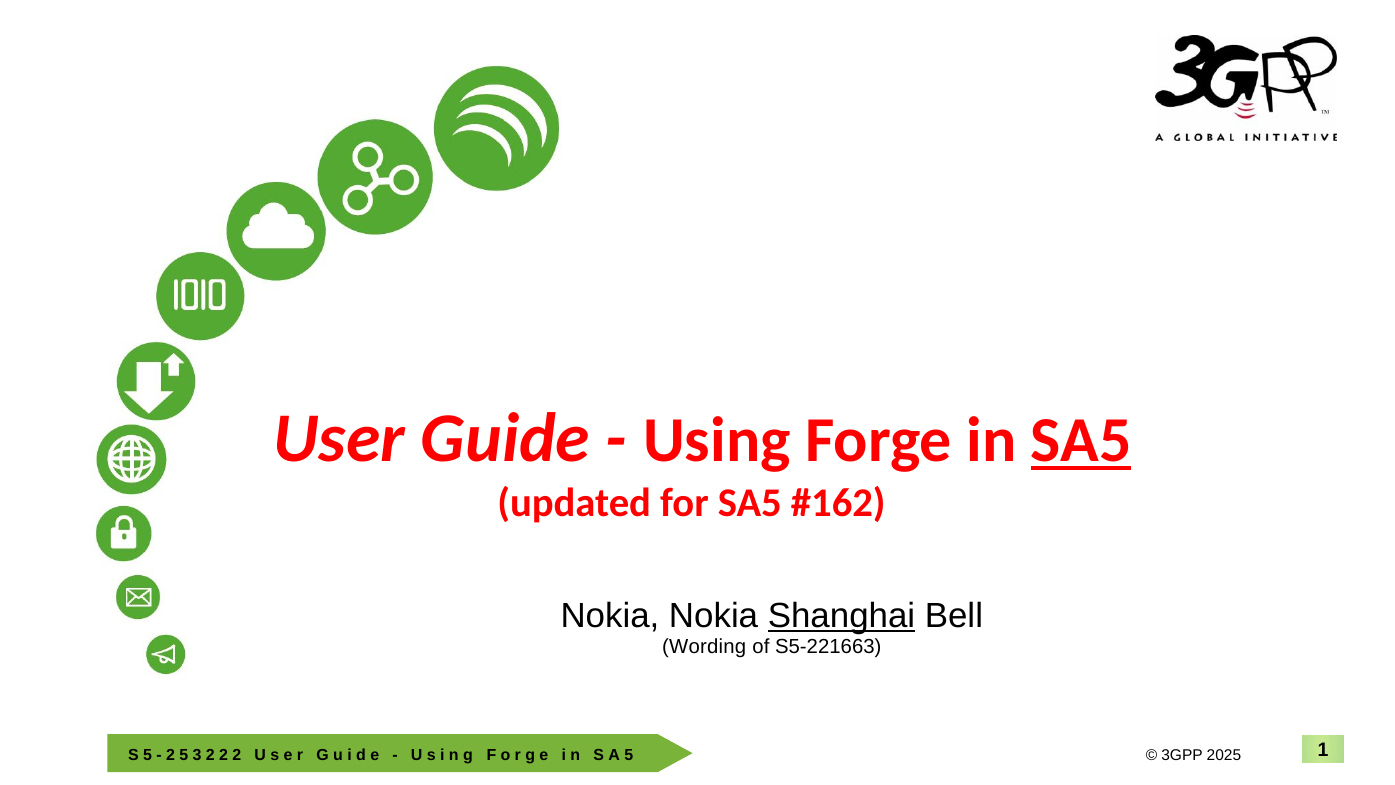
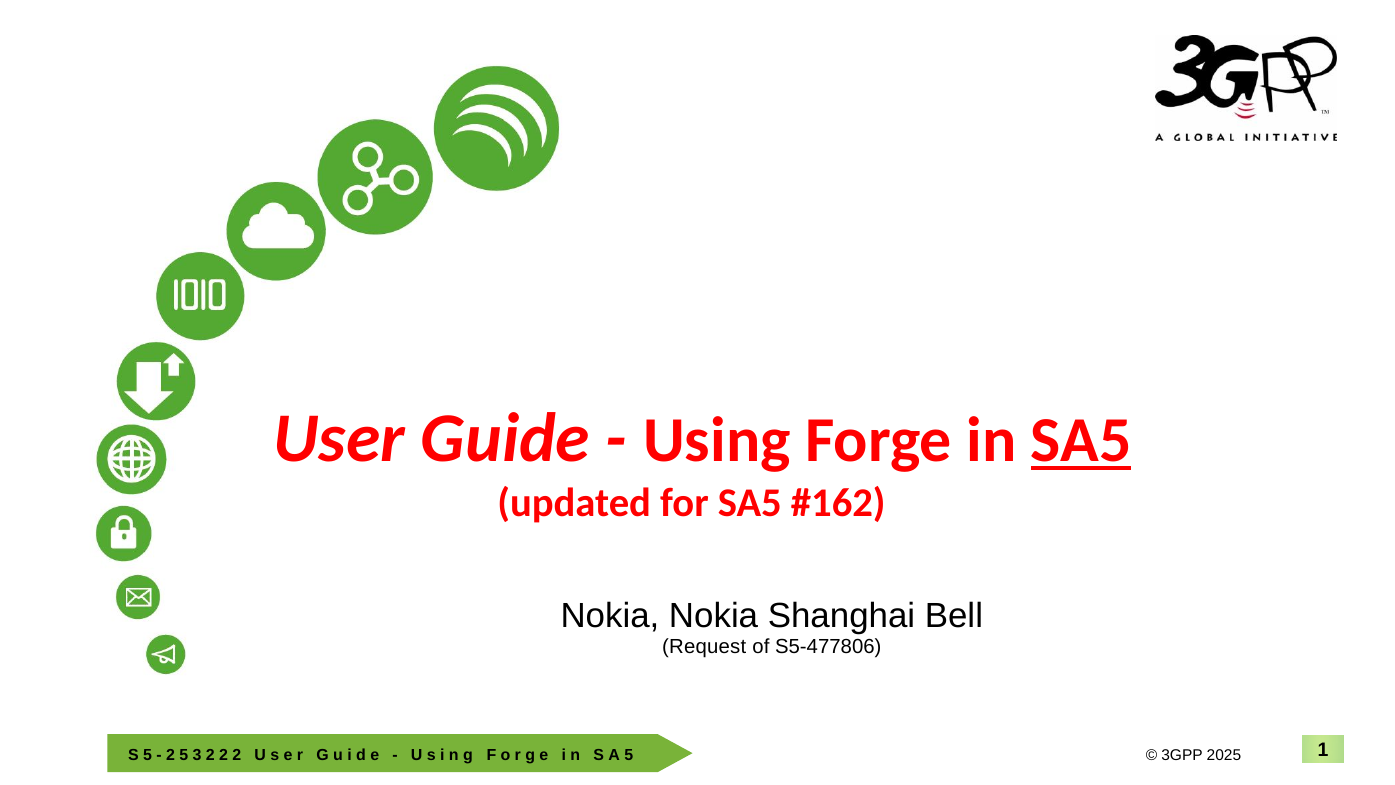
Shanghai underline: present -> none (842, 616)
Wording: Wording -> Request (704, 647)
S5-221663: S5-221663 -> S5-477806 (828, 647)
